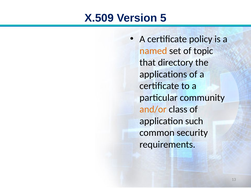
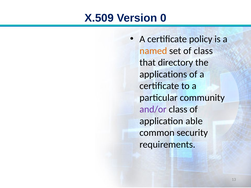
5: 5 -> 0 (163, 18)
of topic: topic -> class (203, 51)
and/or colour: orange -> purple (153, 109)
such: such -> able (194, 121)
